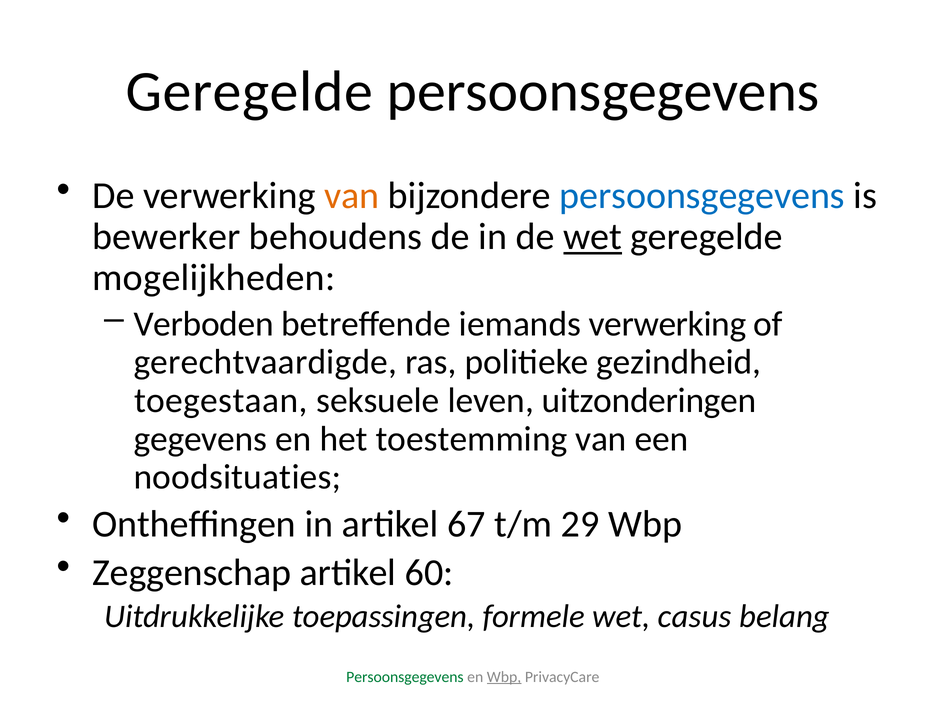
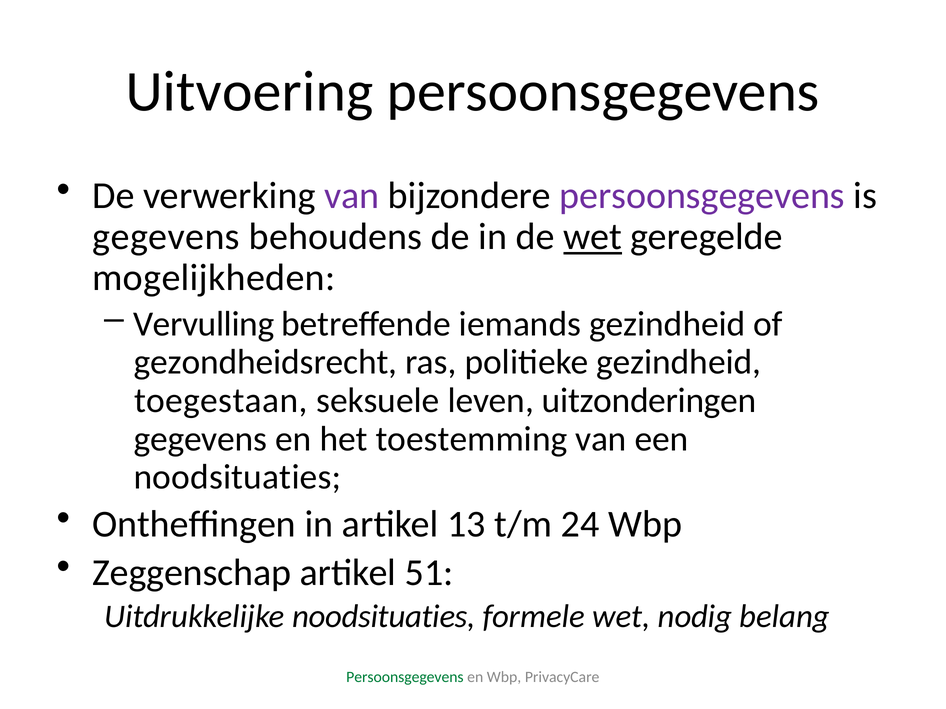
Geregelde: Geregelde -> Uitvoering (250, 92)
van colour: orange -> purple (352, 196)
persoonsgegevens colour: blue -> purple (702, 196)
bewerker: bewerker -> gegevens (166, 237)
Verboden: Verboden -> Vervulling (204, 324)
iemands verwerking: verwerking -> gezindheid (667, 324)
gerechtvaardigde: gerechtvaardigde -> gezondheidsrecht (265, 363)
67: 67 -> 13 (466, 525)
29: 29 -> 24 (580, 525)
60: 60 -> 51 (429, 573)
Uitdrukkelijke toepassingen: toepassingen -> noodsituaties (384, 617)
casus: casus -> nodig (695, 617)
Wbp underline: present -> none (504, 677)
